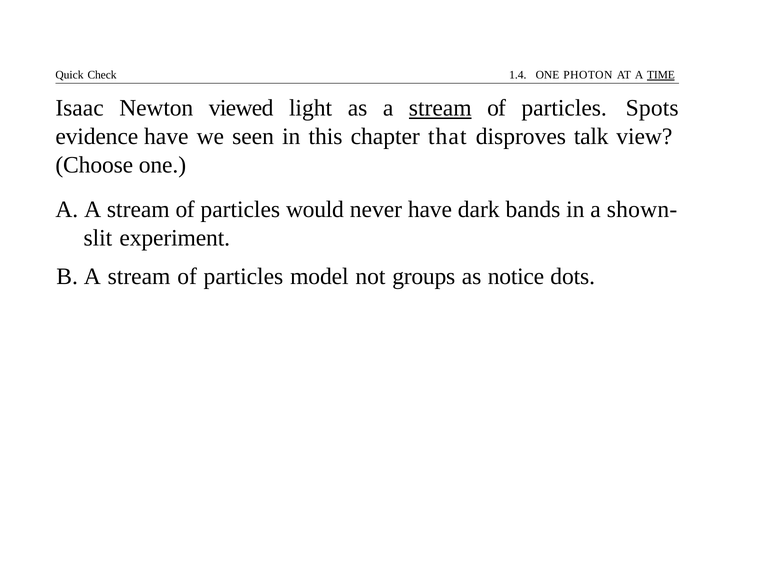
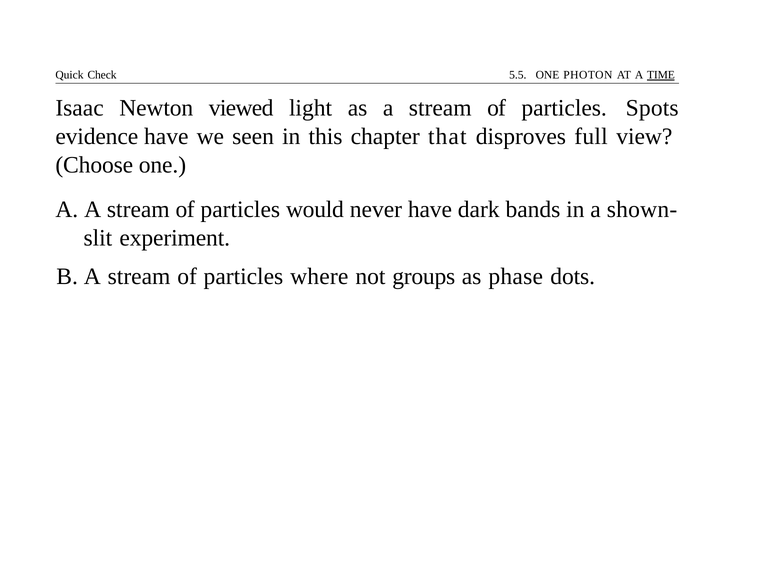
1.4: 1.4 -> 5.5 (518, 75)
stream underline: present -> none (440, 108)
talk: talk -> full (591, 137)
model: model -> where (319, 277)
notice: notice -> phase (516, 277)
